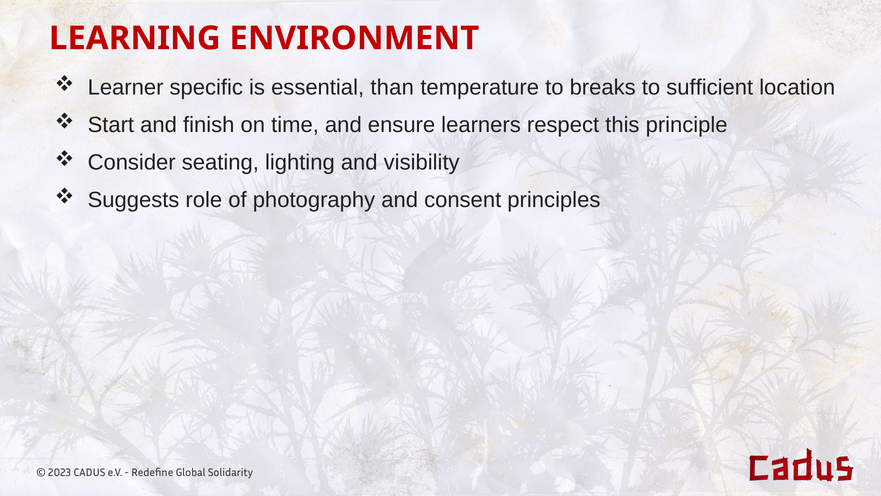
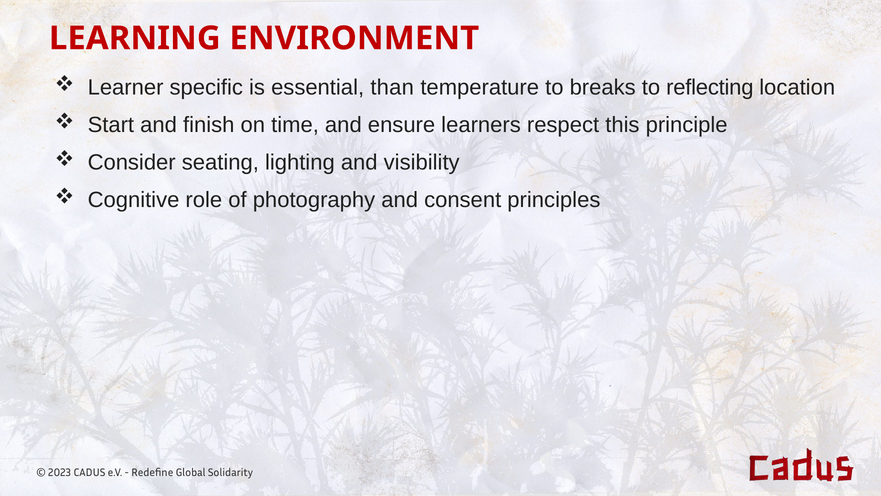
sufficient: sufficient -> reflecting (710, 88)
Suggests: Suggests -> Cognitive (134, 200)
